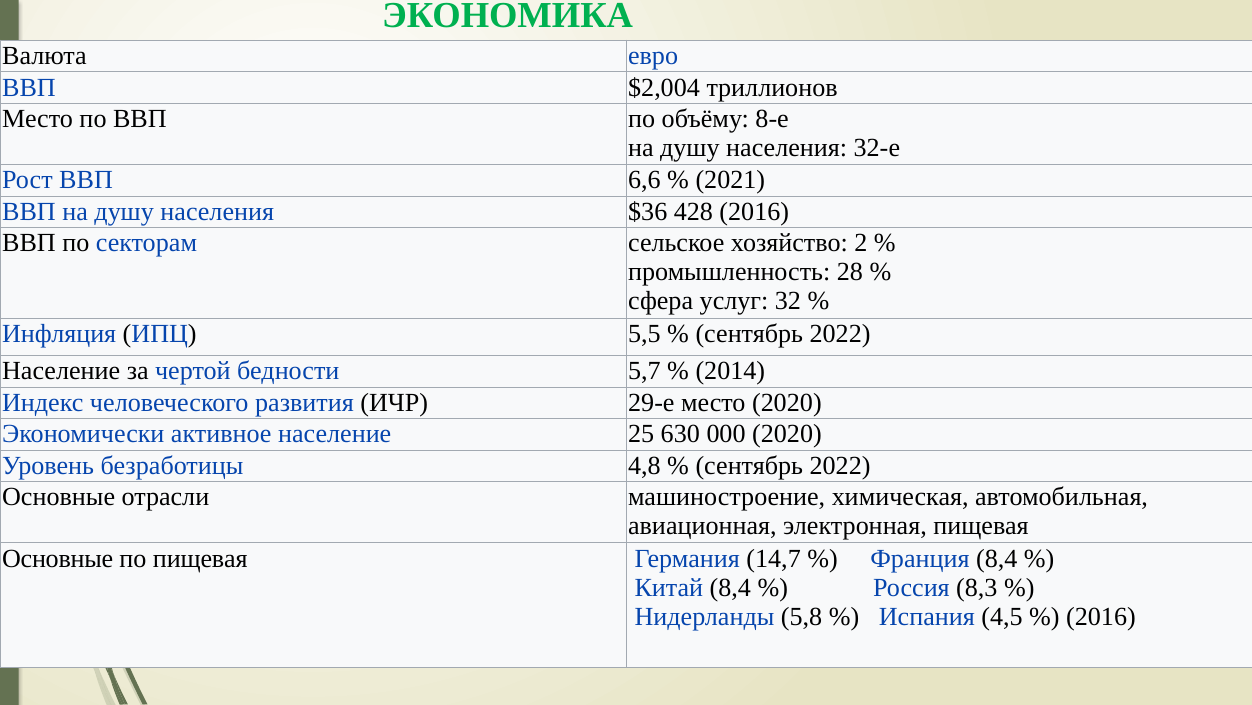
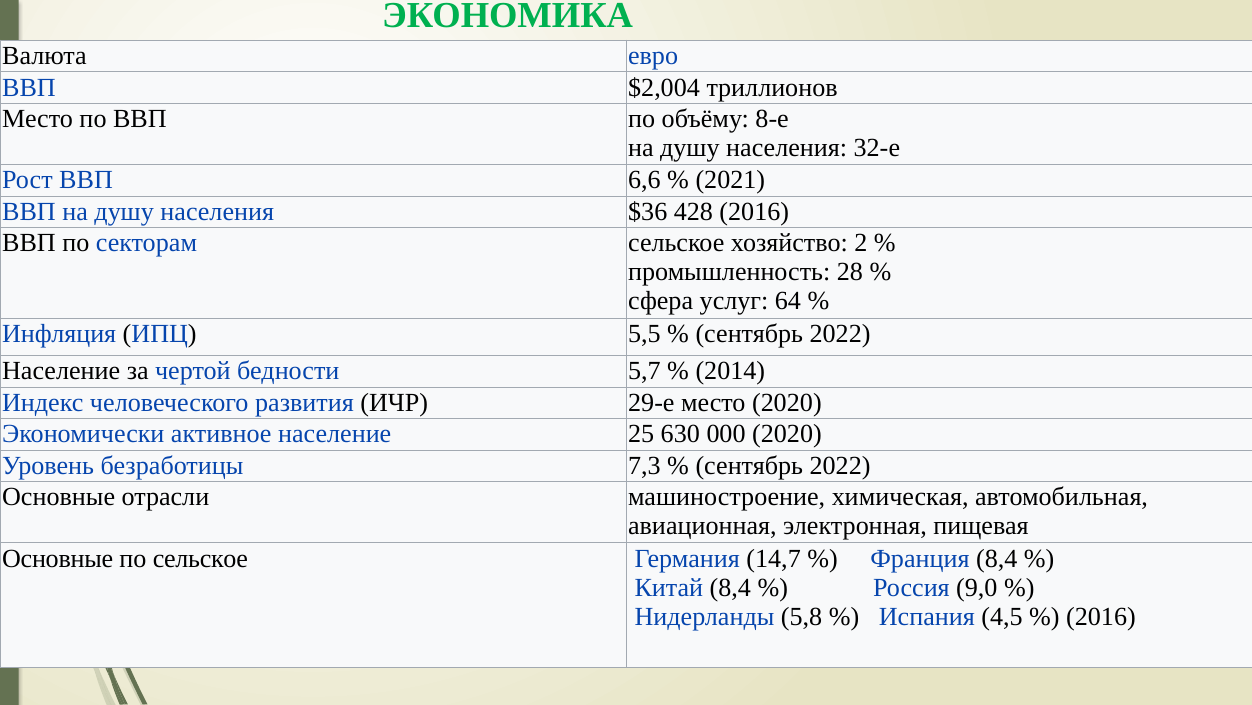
32: 32 -> 64 (788, 301)
4,8: 4,8 -> 7,3 (644, 465)
по пищевая: пищевая -> сельское (200, 558)
8,3: 8,3 -> 9,0 (977, 587)
